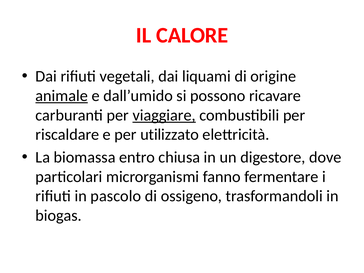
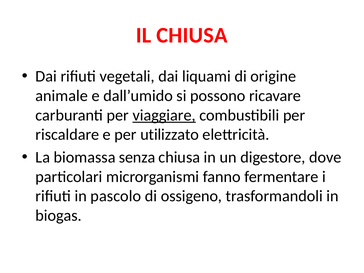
IL CALORE: CALORE -> CHIUSA (192, 35)
animale underline: present -> none (62, 96)
entro: entro -> senza (137, 157)
